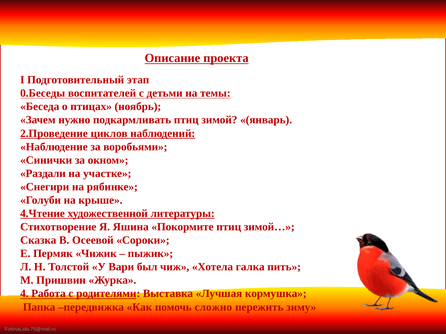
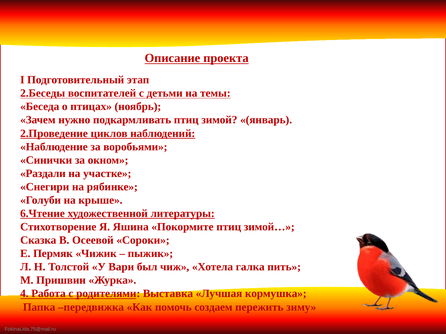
0.Беседы: 0.Беседы -> 2.Беседы (43, 93)
4.Чтение: 4.Чтение -> 6.Чтение (43, 214)
сложно: сложно -> создаем (213, 307)
